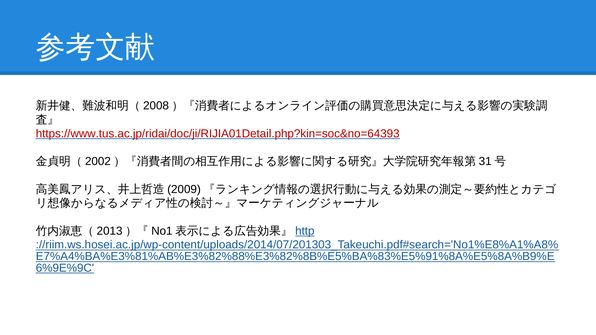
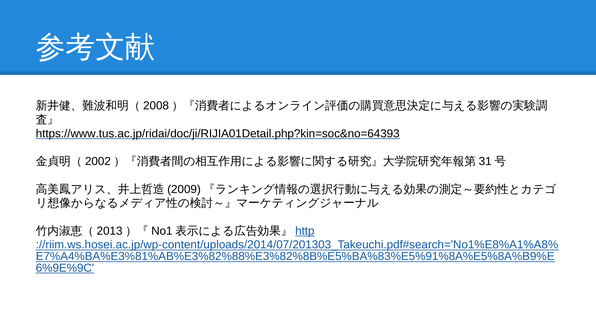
https://www.tus.ac.jp/ridai/doc/ji/RIJIA01Detail.php?kin=soc&no=64393 colour: red -> black (218, 134)
